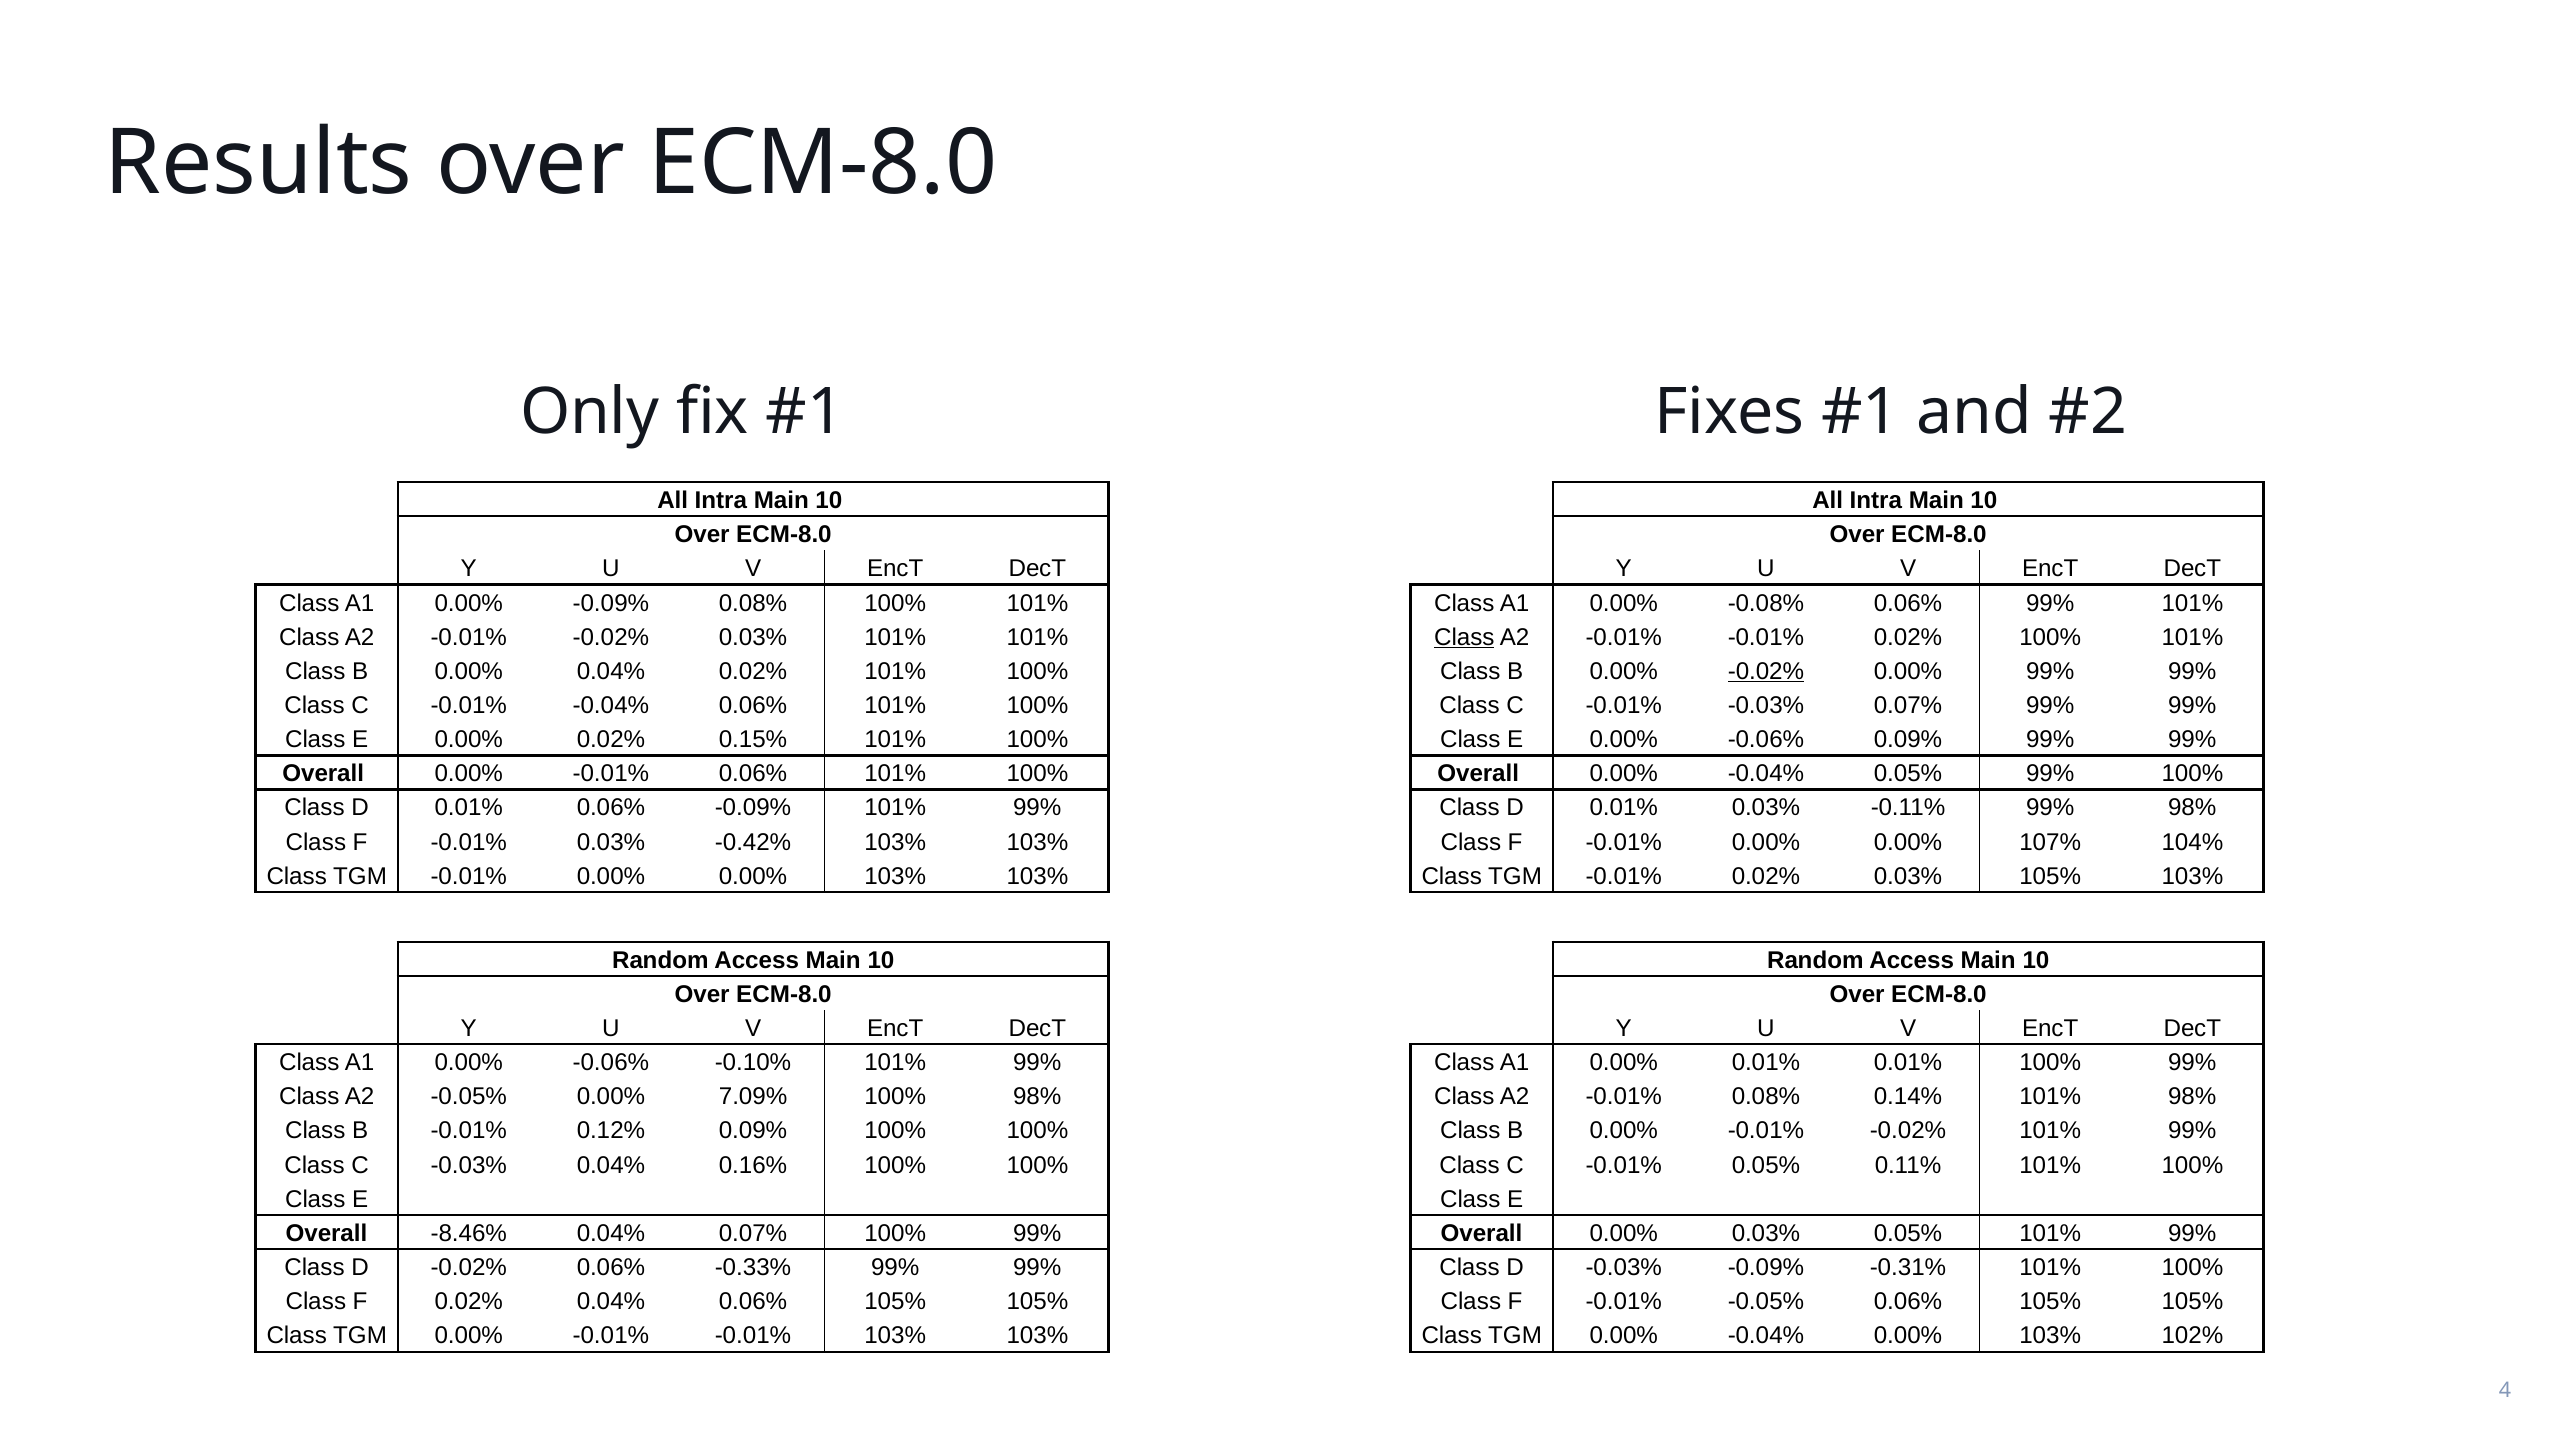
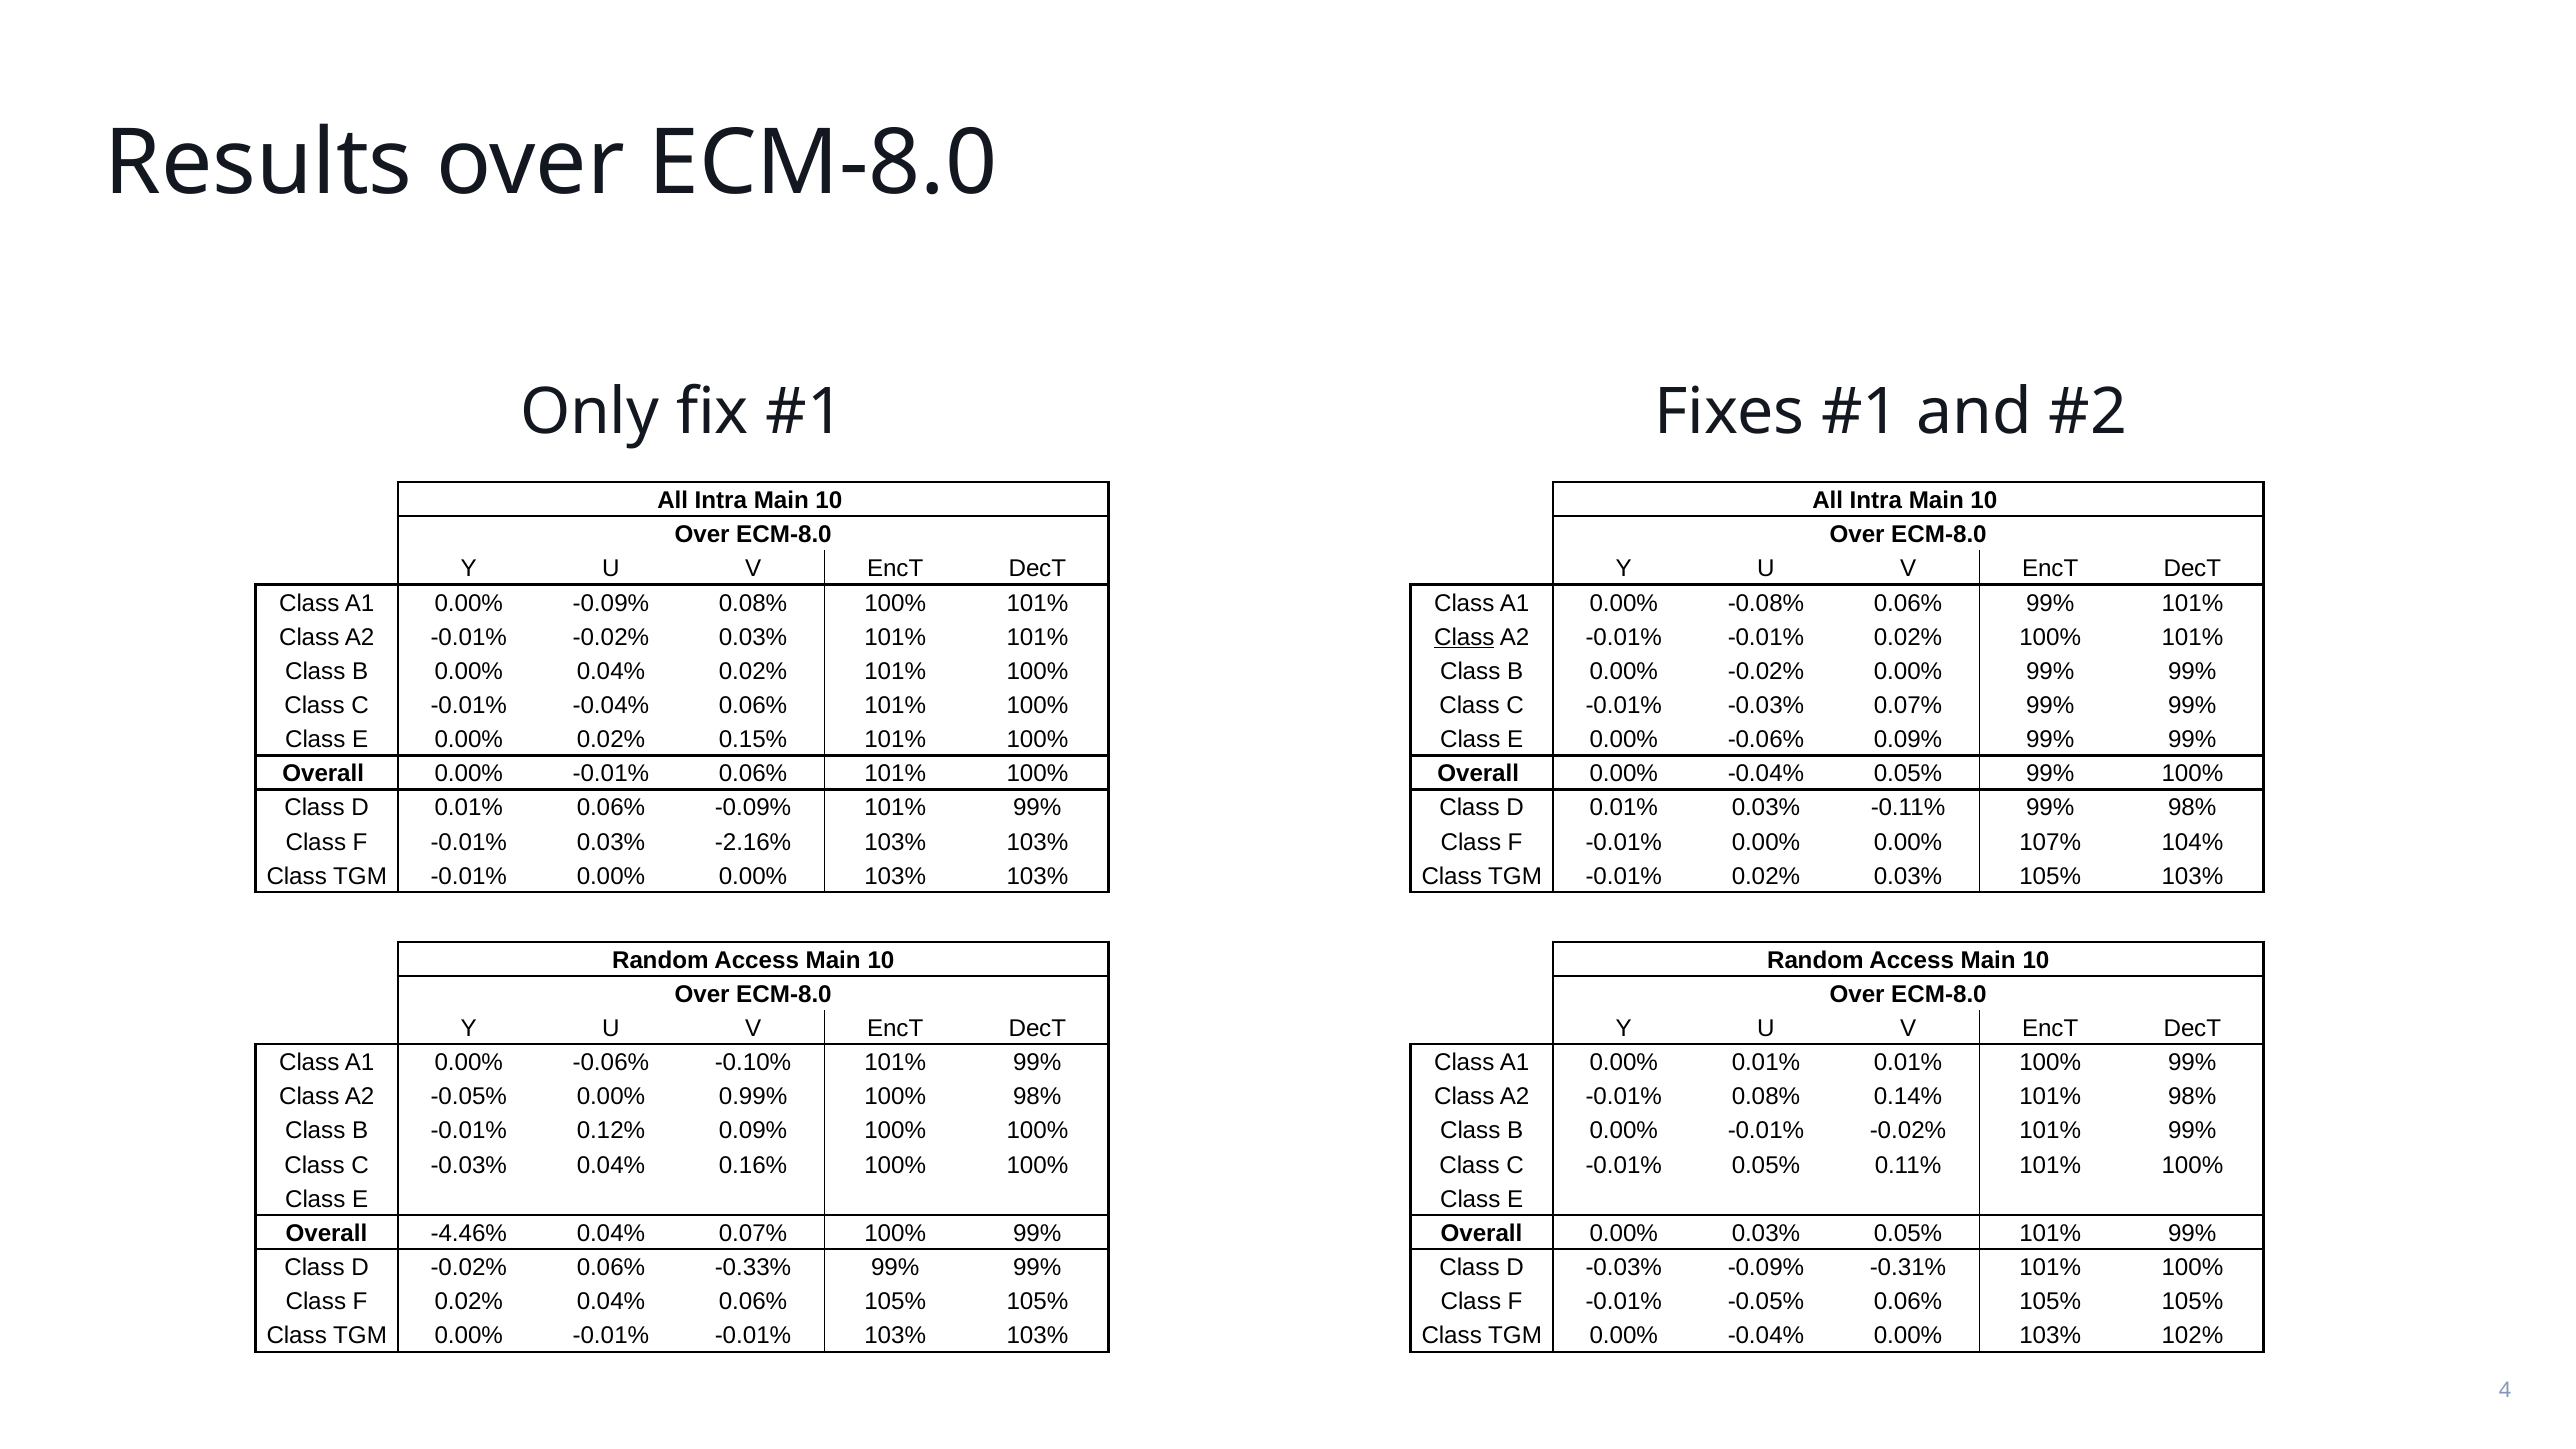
-0.02% underline: present -> none (1766, 671)
-0.42%: -0.42% -> -2.16% (753, 842)
7.09%: 7.09% -> 0.99% (753, 1097)
-8.46%: -8.46% -> -4.46% (469, 1233)
